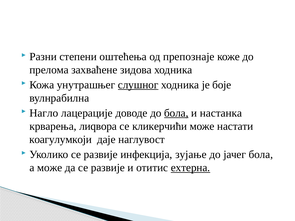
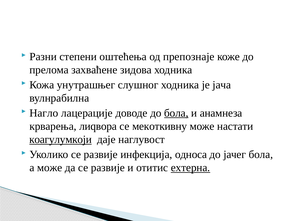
слушног underline: present -> none (138, 85)
боје: боје -> јача (222, 85)
настанка: настанка -> анамнеза (221, 113)
кликерчићи: кликерчићи -> мекоткивну (160, 126)
коагулумкоји underline: none -> present (61, 140)
зујање: зујање -> односа (191, 155)
